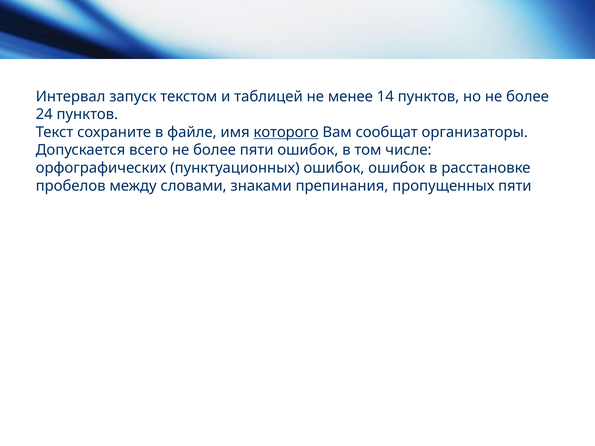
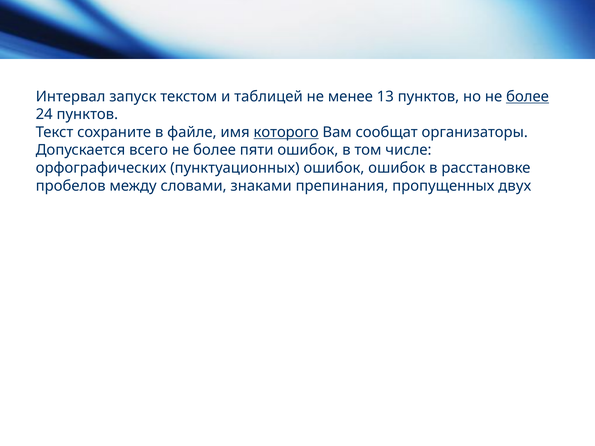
14: 14 -> 13 (385, 97)
более underline: none -> present (528, 97)
пропущенных пяти: пяти -> двух (515, 186)
